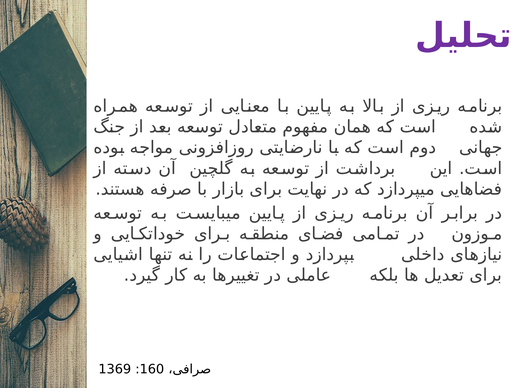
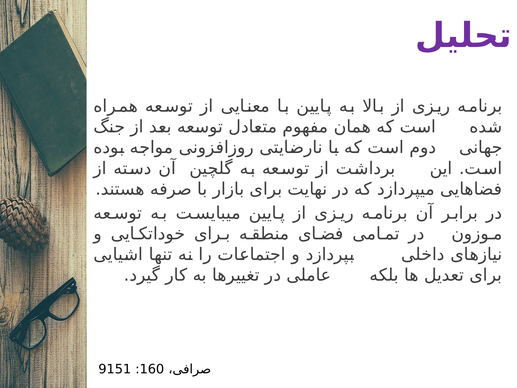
1369: 1369 -> 9151 (115, 369)
